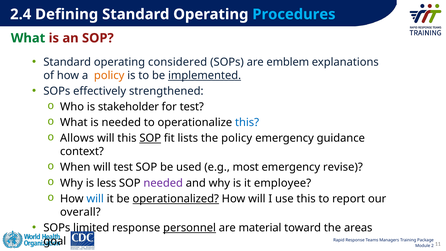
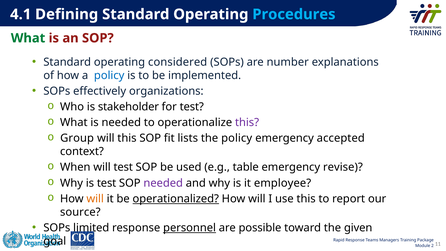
2.4: 2.4 -> 4.1 (21, 14)
emblem: emblem -> number (288, 62)
policy colour: orange -> blue (109, 75)
implemented underline: present -> none (205, 75)
strengthened: strengthened -> organizations (166, 91)
this colour: blue -> purple (247, 122)
Allows: Allows -> Group (77, 138)
SOP underline: present -> none (150, 138)
guidance: guidance -> accepted (341, 138)
most: most -> table (246, 167)
is less: less -> test (107, 183)
will colour: blue -> orange (95, 199)
overall: overall -> source (80, 212)
material: material -> possible (260, 228)
areas: areas -> given (358, 228)
